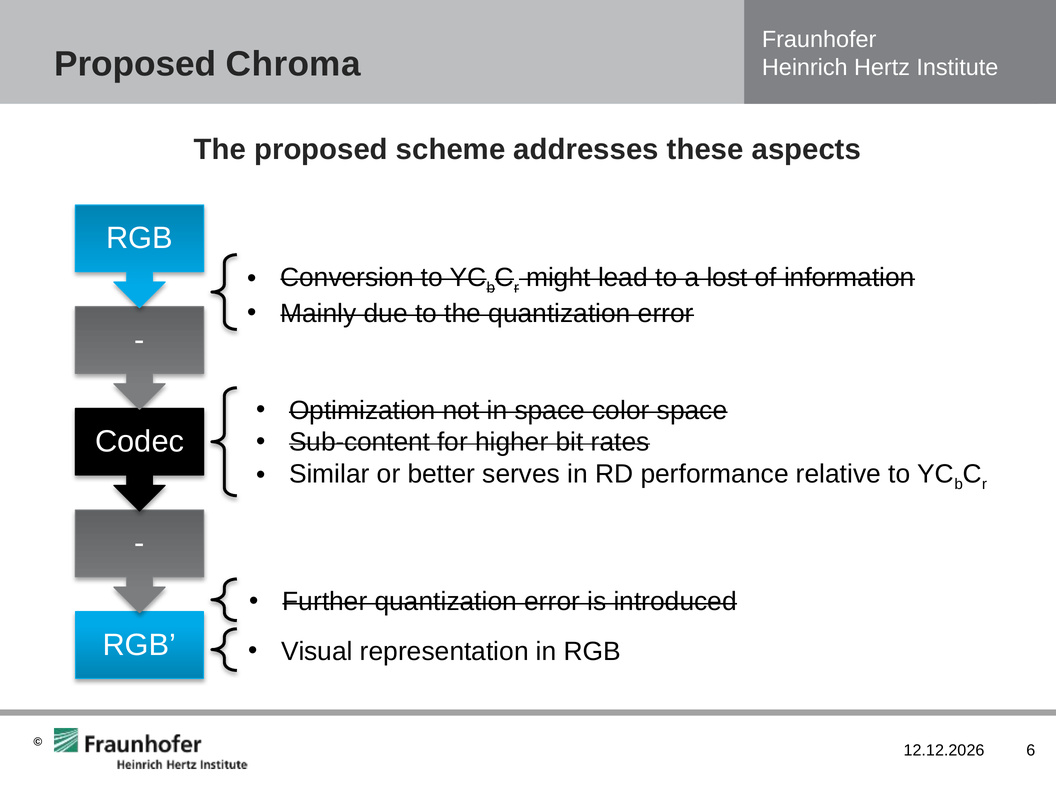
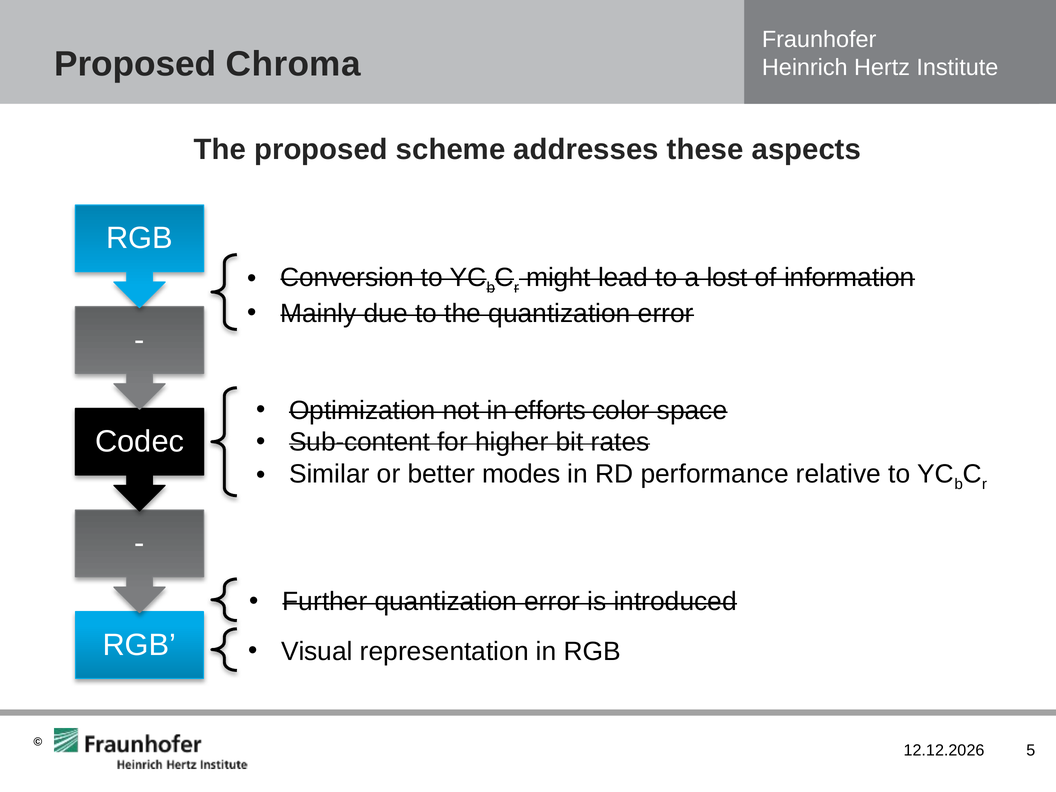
in space: space -> efforts (550, 411)
serves: serves -> modes (521, 474)
6: 6 -> 5 (1031, 750)
